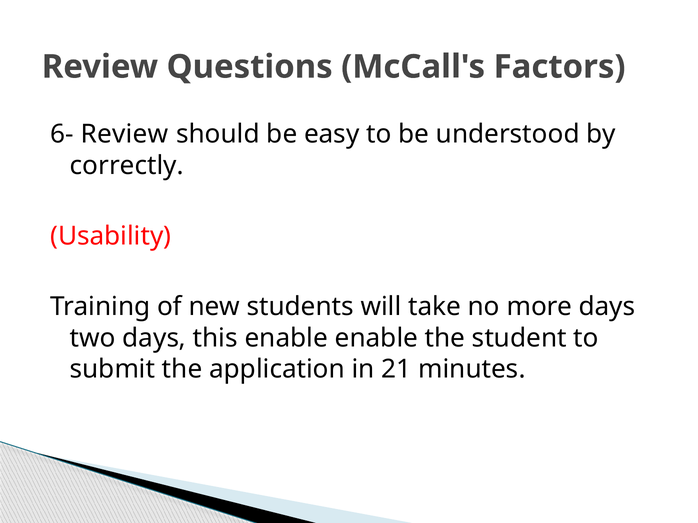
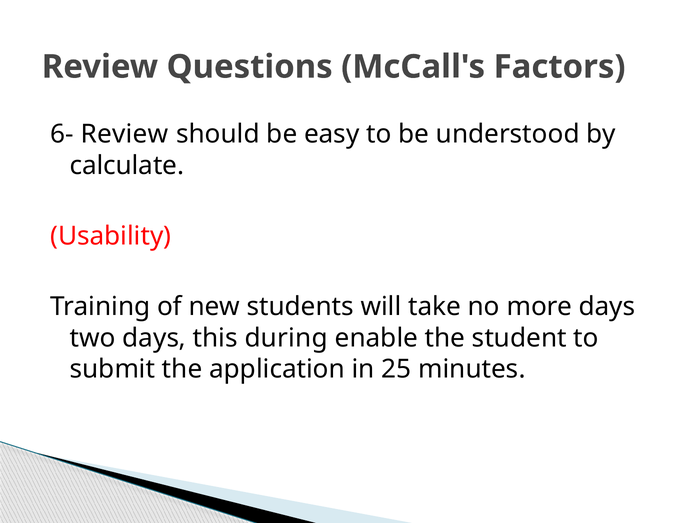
correctly: correctly -> calculate (127, 166)
this enable: enable -> during (286, 338)
21: 21 -> 25 (396, 370)
